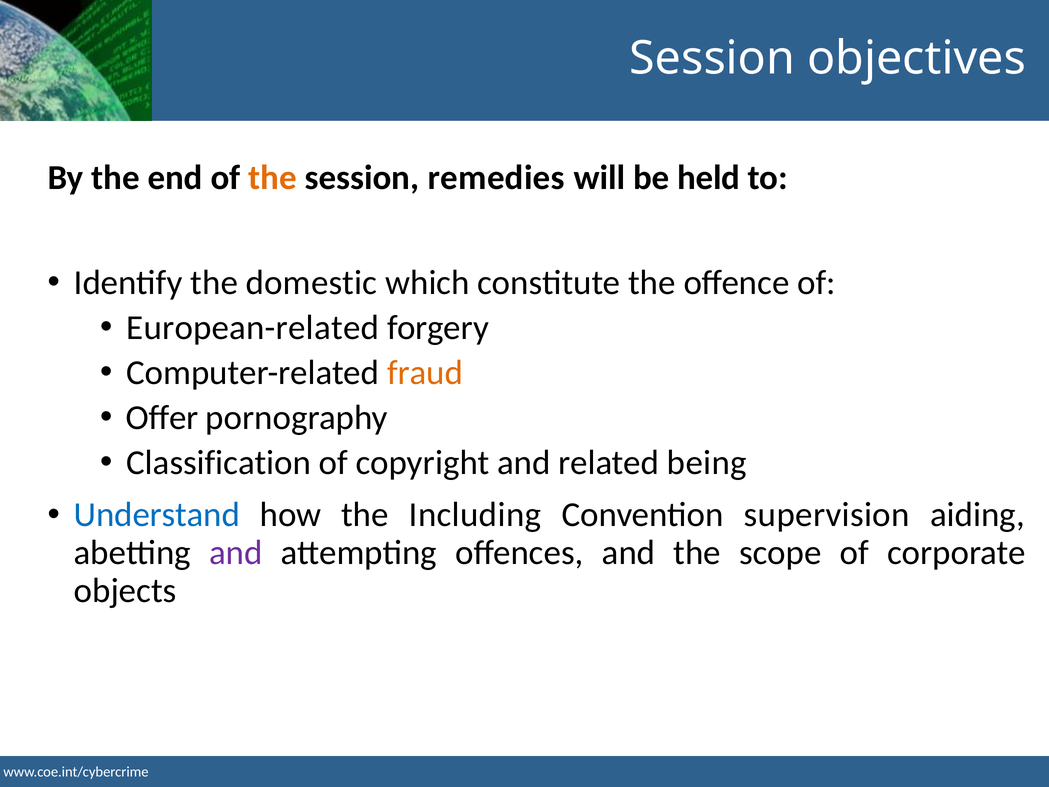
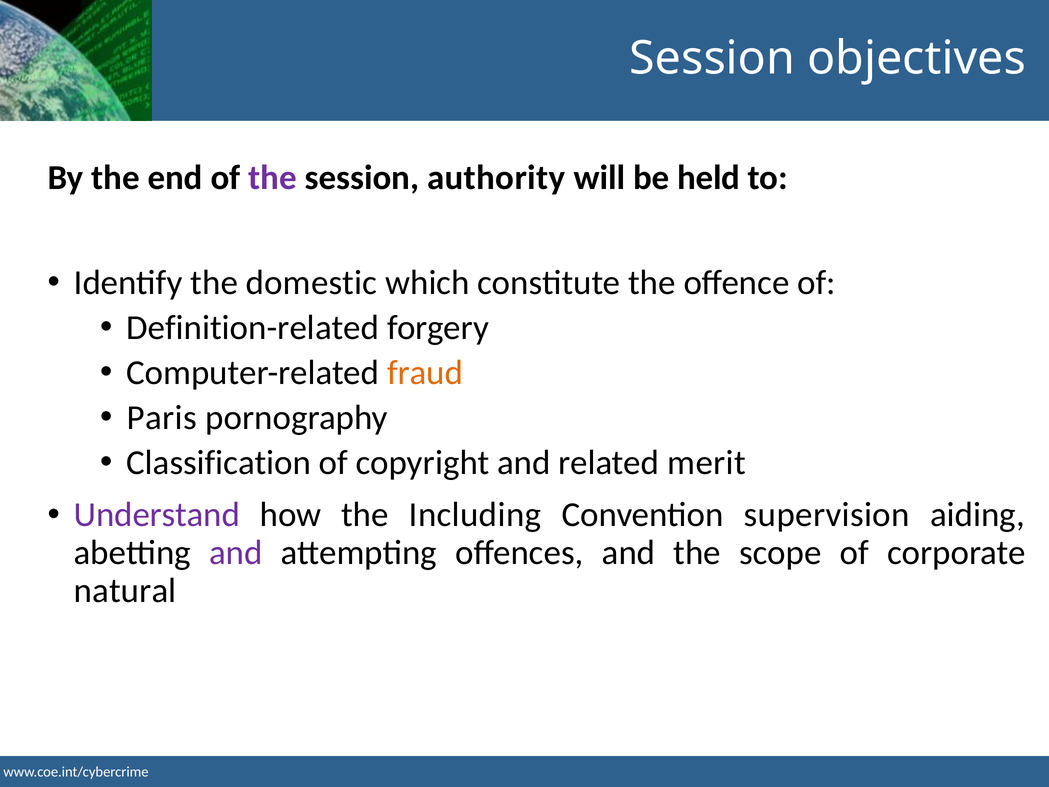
the colour: orange -> purple (273, 178)
remedies: remedies -> authority (496, 178)
European-related: European-related -> Definition-related (253, 327)
Offer: Offer -> Paris (162, 417)
being: being -> merit (707, 462)
Understand colour: blue -> purple (157, 515)
objects: objects -> natural (125, 590)
